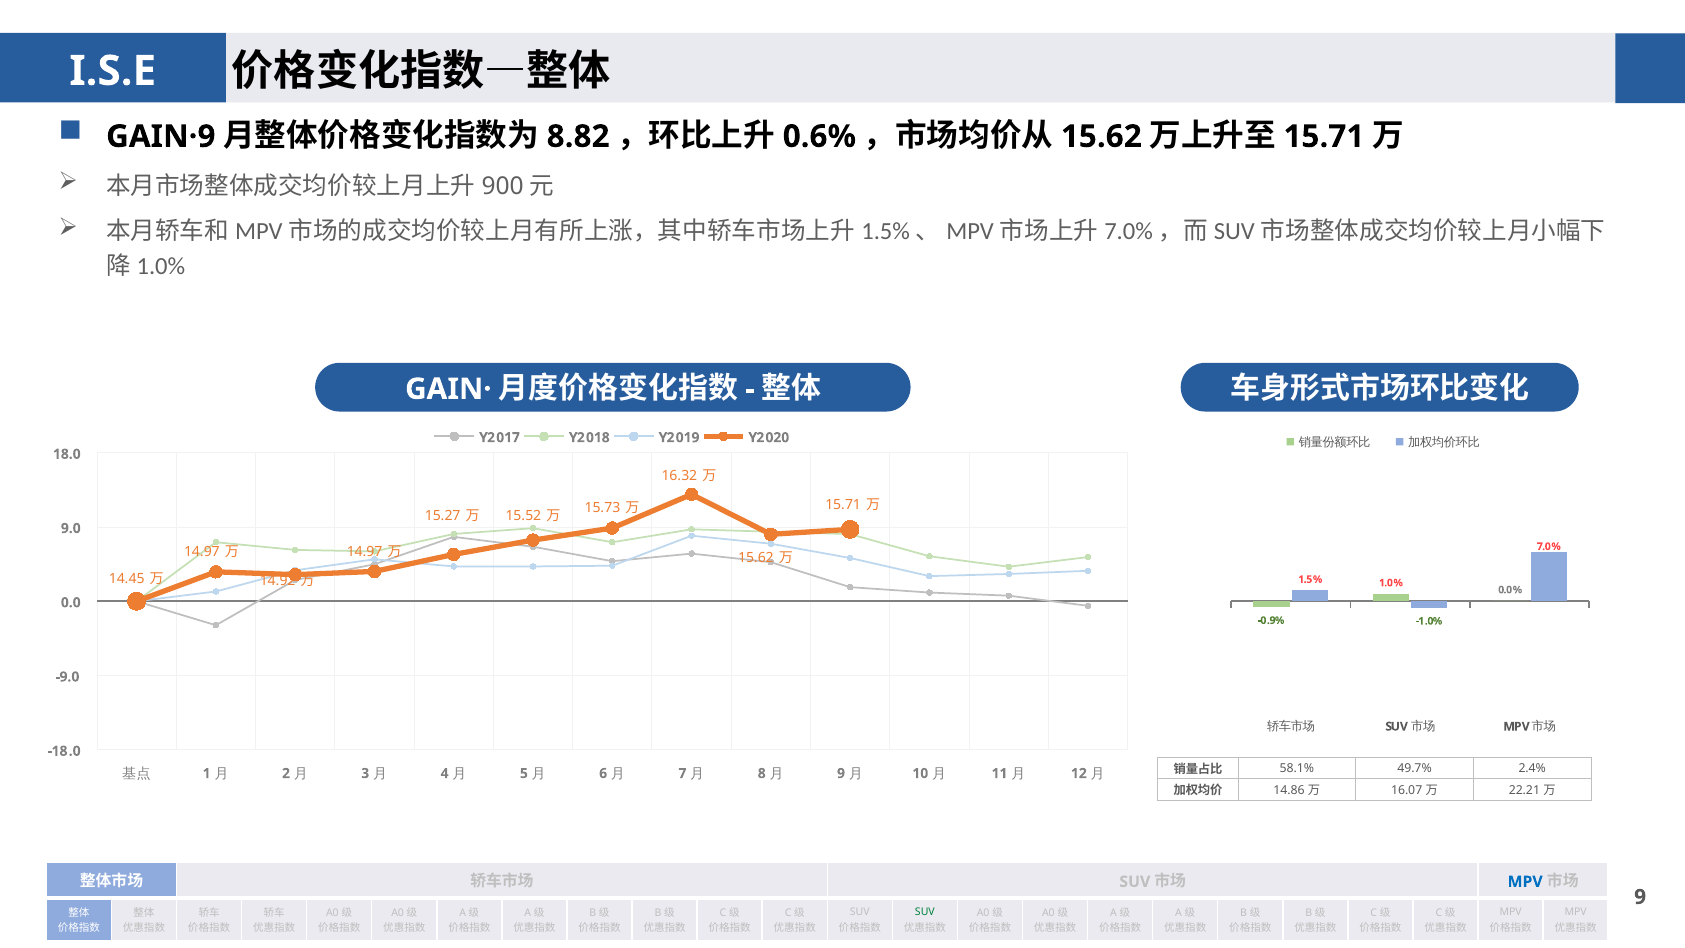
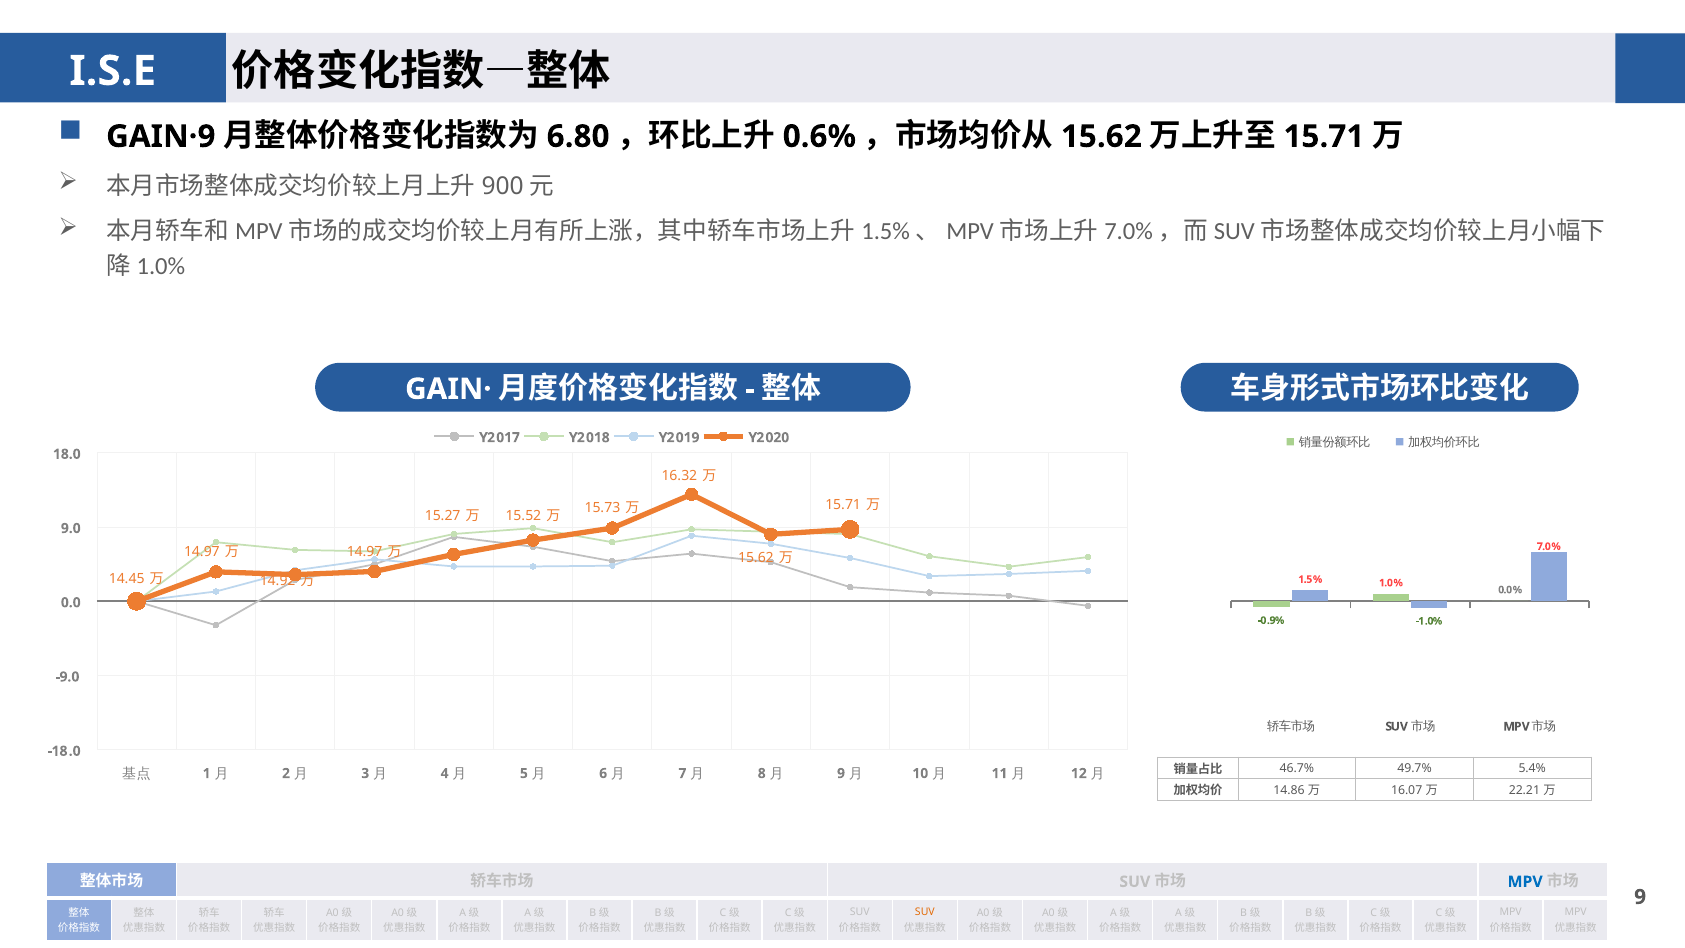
8.82: 8.82 -> 6.80 (578, 136)
58.1%: 58.1% -> 46.7% (1297, 768)
2.4%: 2.4% -> 5.4% (1532, 768)
SUV colour: green -> orange (925, 912)
